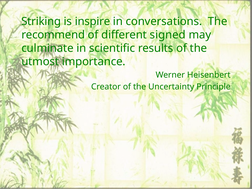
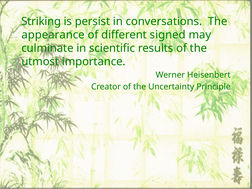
inspire: inspire -> persist (92, 21)
recommend: recommend -> appearance (53, 35)
